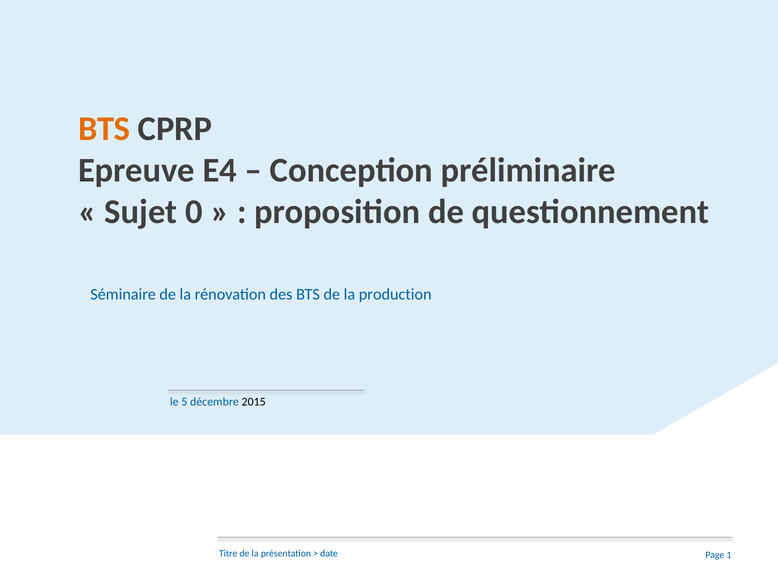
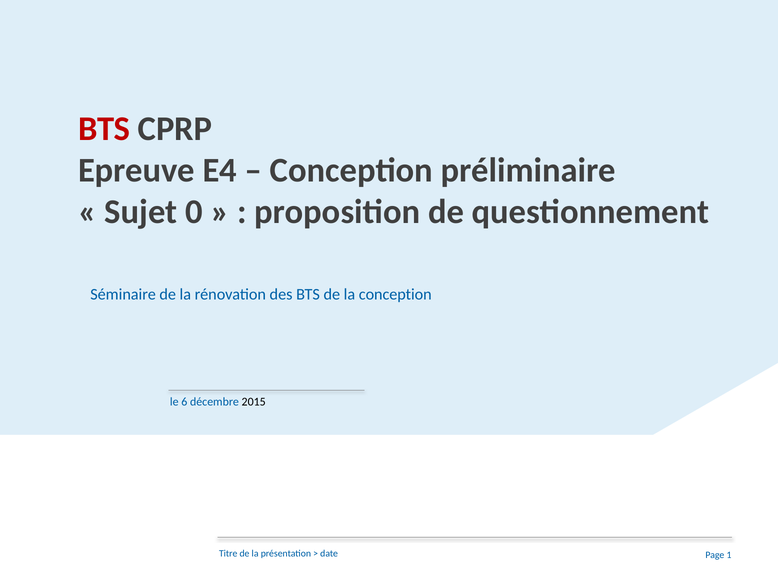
BTS colour: orange -> red (104, 129)
la production: production -> conception (395, 294)
5: 5 -> 6 (184, 402)
